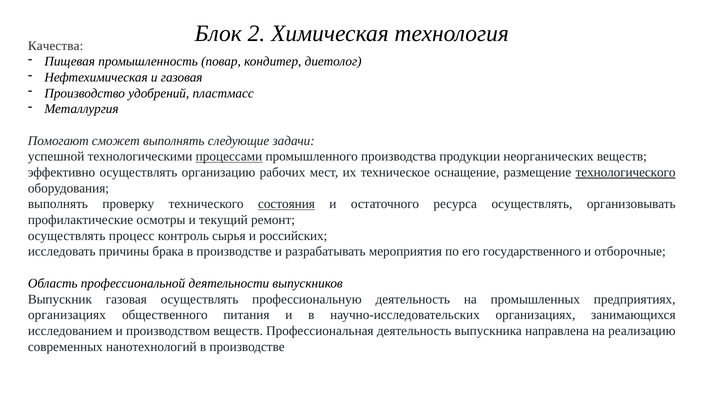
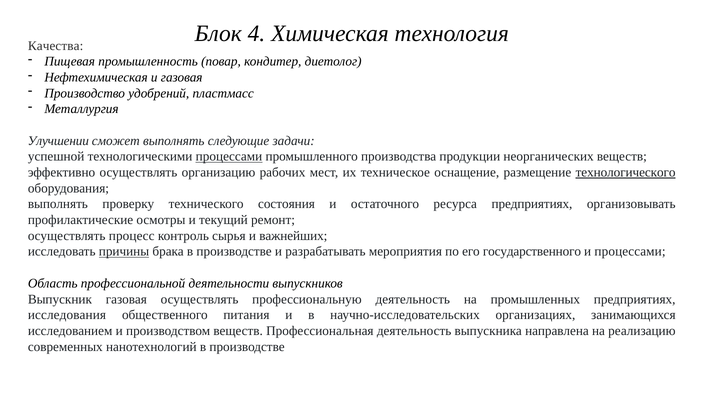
2: 2 -> 4 (256, 34)
Помогают: Помогают -> Улучшении (58, 141)
состояния underline: present -> none (286, 204)
ресурса осуществлять: осуществлять -> предприятиях (532, 204)
российских: российских -> важнейших (293, 236)
причины underline: none -> present (124, 252)
и отборочные: отборочные -> процессами (630, 252)
организациях: организациях -> исследования (67, 315)
